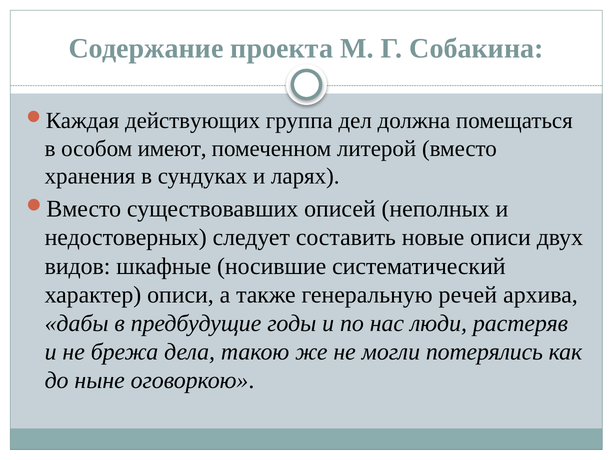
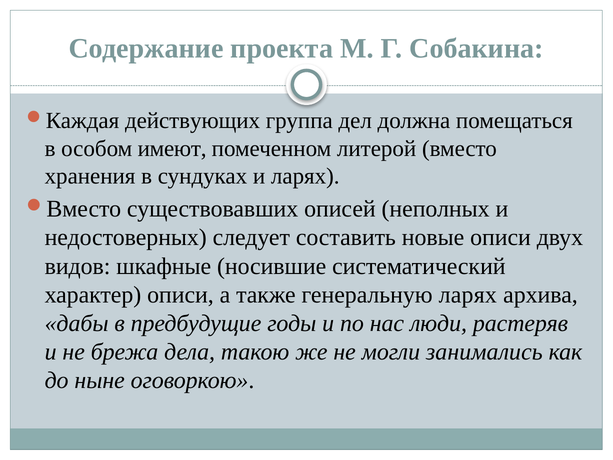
генеральную речей: речей -> ларях (468, 295)
потерялись: потерялись -> занимались (484, 352)
